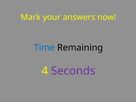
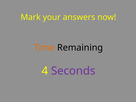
Time colour: blue -> orange (44, 48)
